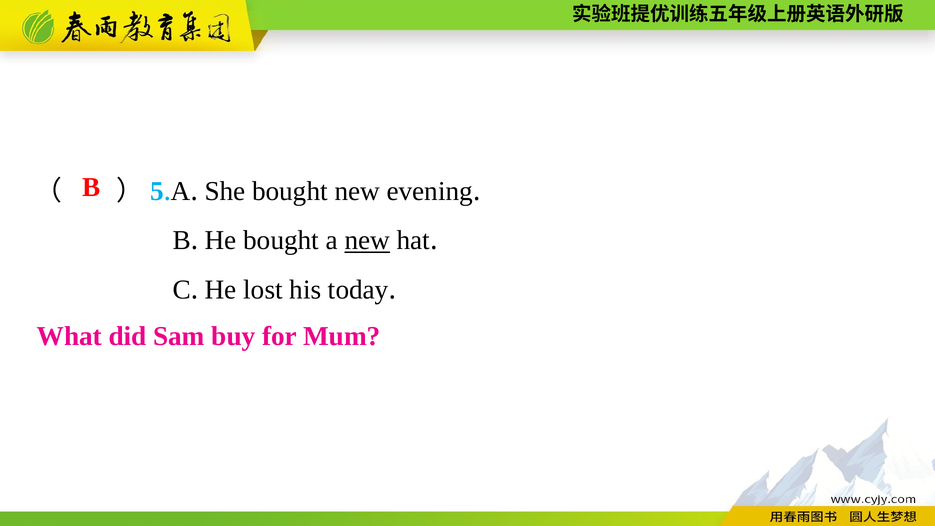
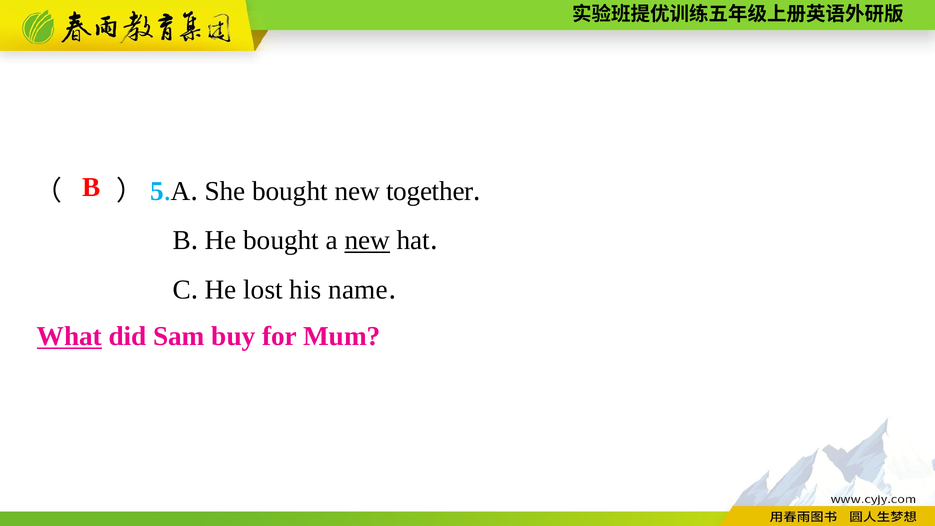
evening: evening -> together (430, 191)
today: today -> name (358, 290)
What underline: none -> present (69, 336)
